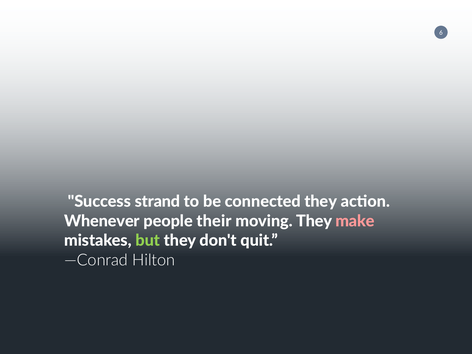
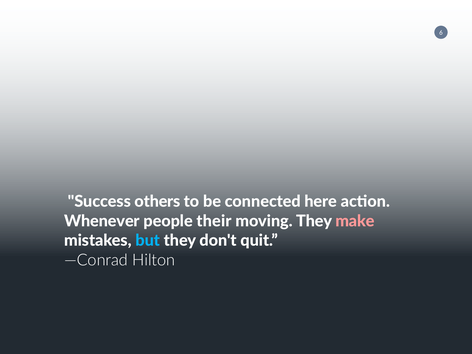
strand: strand -> others (157, 202)
connected they: they -> here (321, 202)
but colour: light green -> light blue (148, 241)
